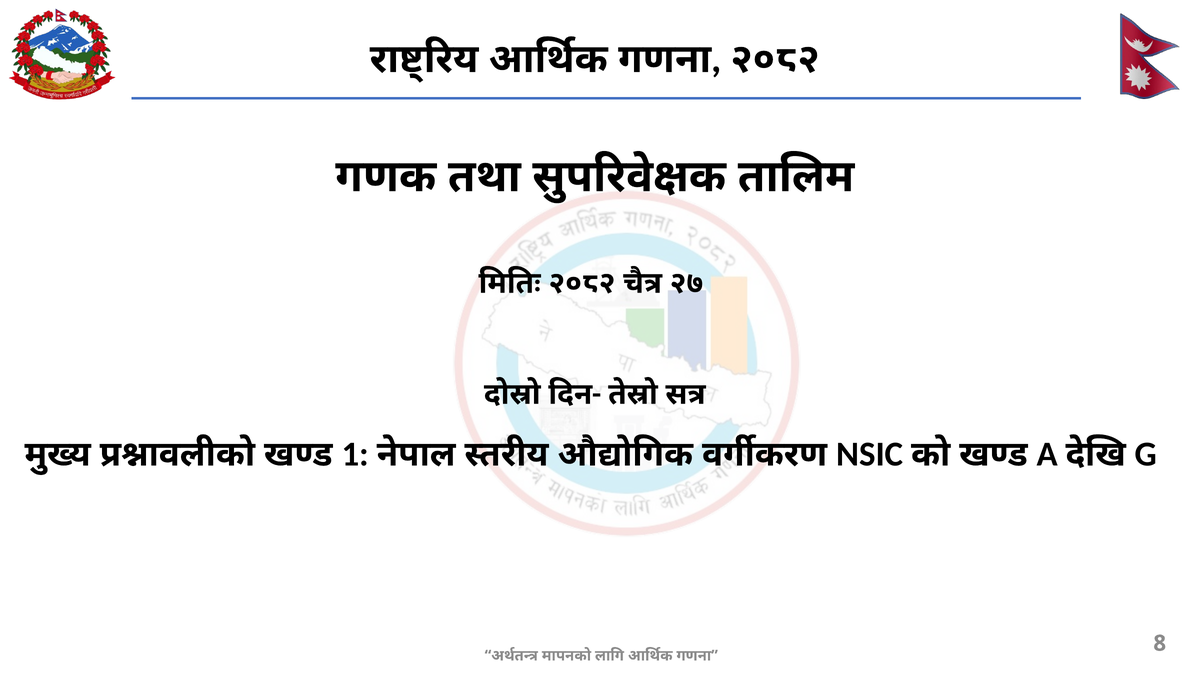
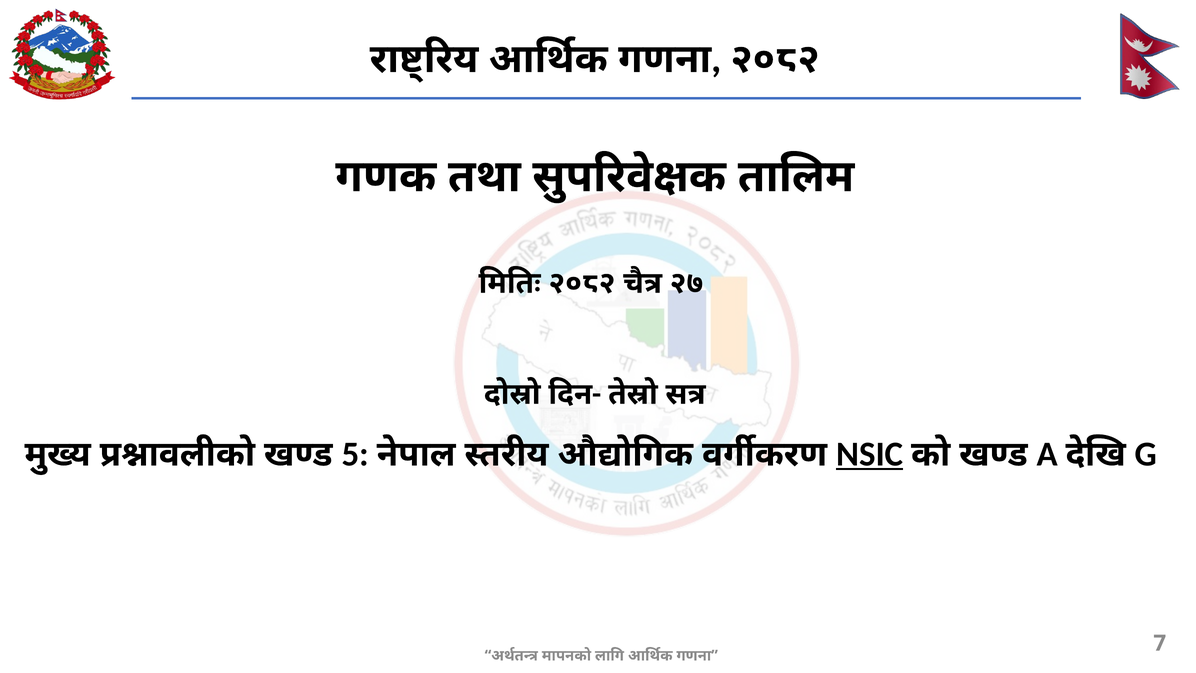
1: 1 -> 5 (355, 454)
NSIC underline: none -> present (870, 454)
8: 8 -> 7 (1160, 643)
